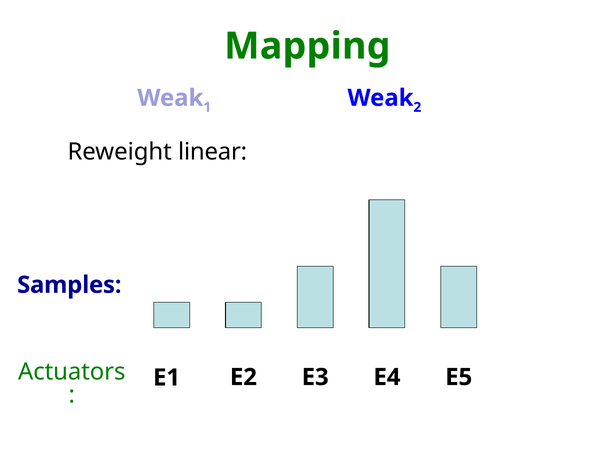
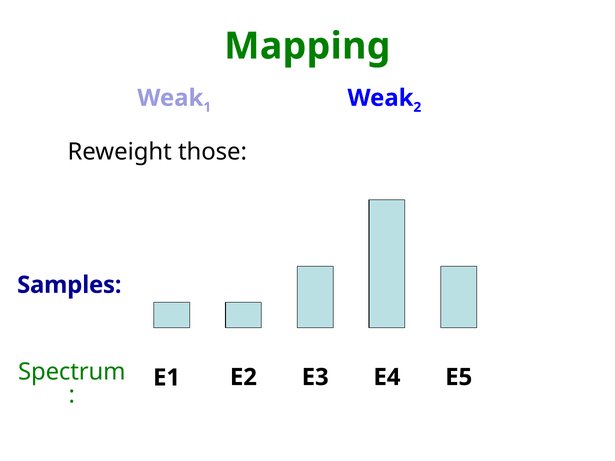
linear: linear -> those (212, 152)
Actuators: Actuators -> Spectrum (72, 372)
